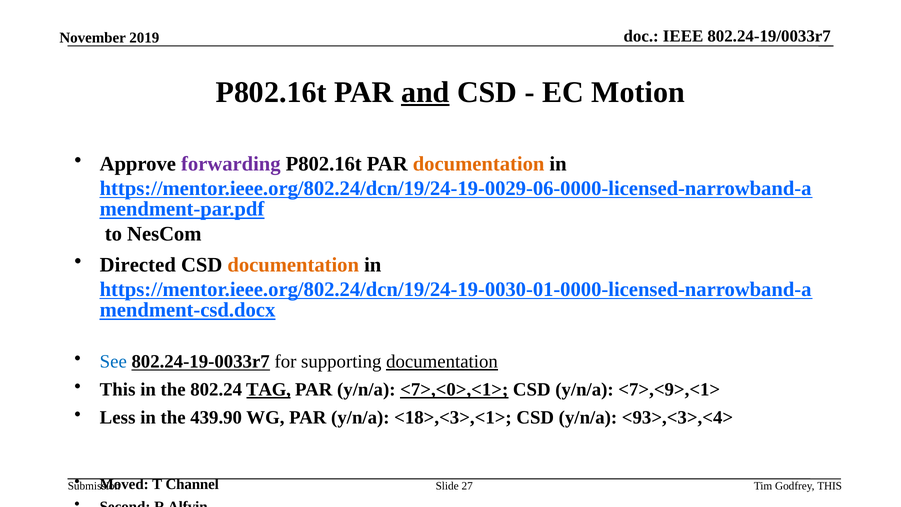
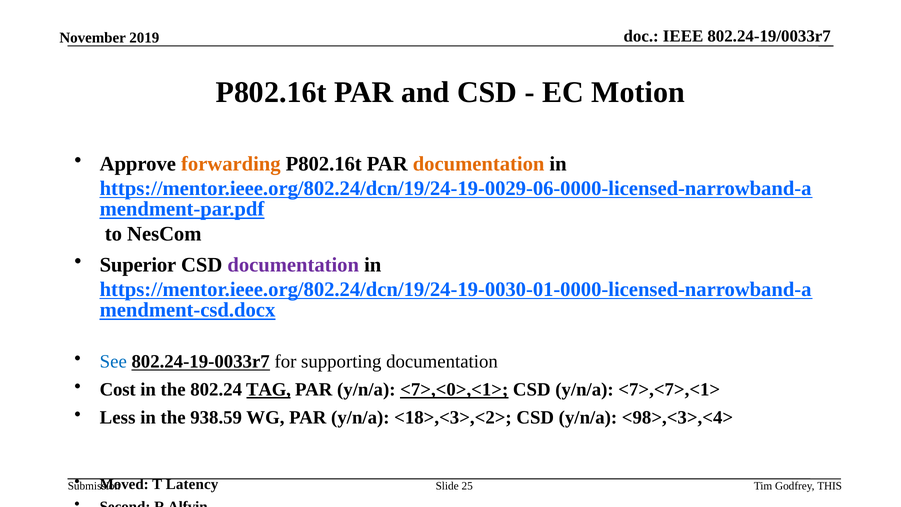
and underline: present -> none (425, 92)
forwarding colour: purple -> orange (231, 164)
Directed: Directed -> Superior (138, 265)
documentation colour: orange -> purple (293, 265)
documentation underline: present -> none (442, 361)
This: This -> Cost (118, 389)
<7>,<9>,<1>: <7>,<9>,<1> -> <7>,<7>,<1> (669, 389)
439.90: 439.90 -> 938.59 (216, 417)
<18>,<3>,<1>: <18>,<3>,<1> -> <18>,<3>,<2> (453, 417)
<93>,<3>,<4>: <93>,<3>,<4> -> <98>,<3>,<4> (677, 417)
Channel: Channel -> Latency (192, 484)
27: 27 -> 25 (467, 486)
